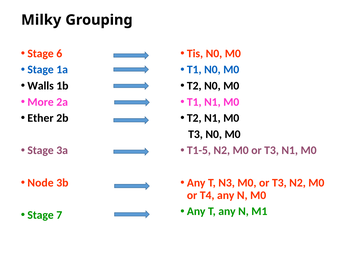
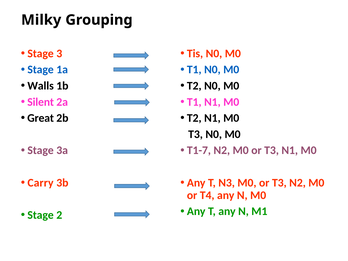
6: 6 -> 3 (59, 53)
More: More -> Silent (41, 102)
Ether: Ether -> Great (41, 118)
T1-5: T1-5 -> T1-7 (199, 150)
Node: Node -> Carry (40, 183)
7: 7 -> 2 (59, 215)
